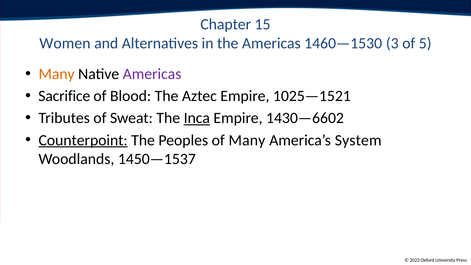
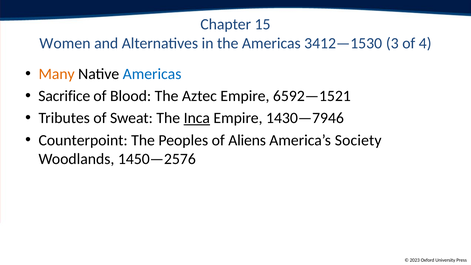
1460—1530: 1460—1530 -> 3412—1530 (343, 43)
of 5: 5 -> 4 (425, 43)
Americas colour: purple -> blue (152, 74)
1025—1521: 1025—1521 -> 6592—1521 (312, 96)
1430—6602: 1430—6602 -> 1430—7946 (305, 118)
Counterpoint underline: present -> none (83, 140)
of Many: Many -> Aliens (247, 140)
System: System -> Society (358, 140)
1450—1537: 1450—1537 -> 1450—2576 (157, 159)
